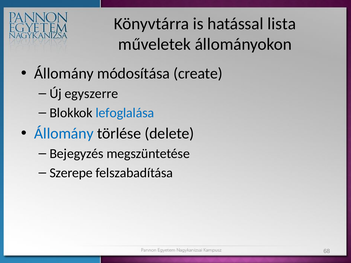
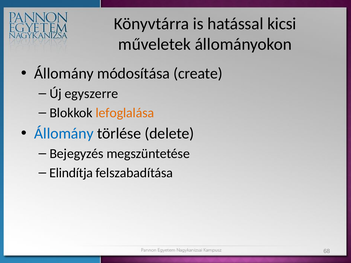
lista: lista -> kicsi (282, 24)
lefoglalása colour: blue -> orange (125, 113)
Szerepe: Szerepe -> Elindítja (71, 173)
